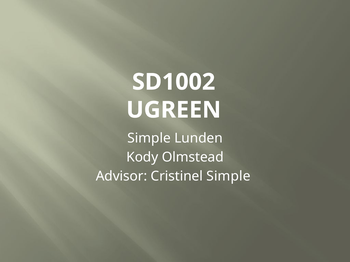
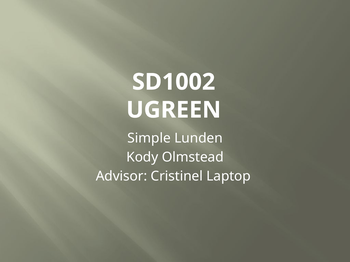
Cristinel Simple: Simple -> Laptop (229, 177)
